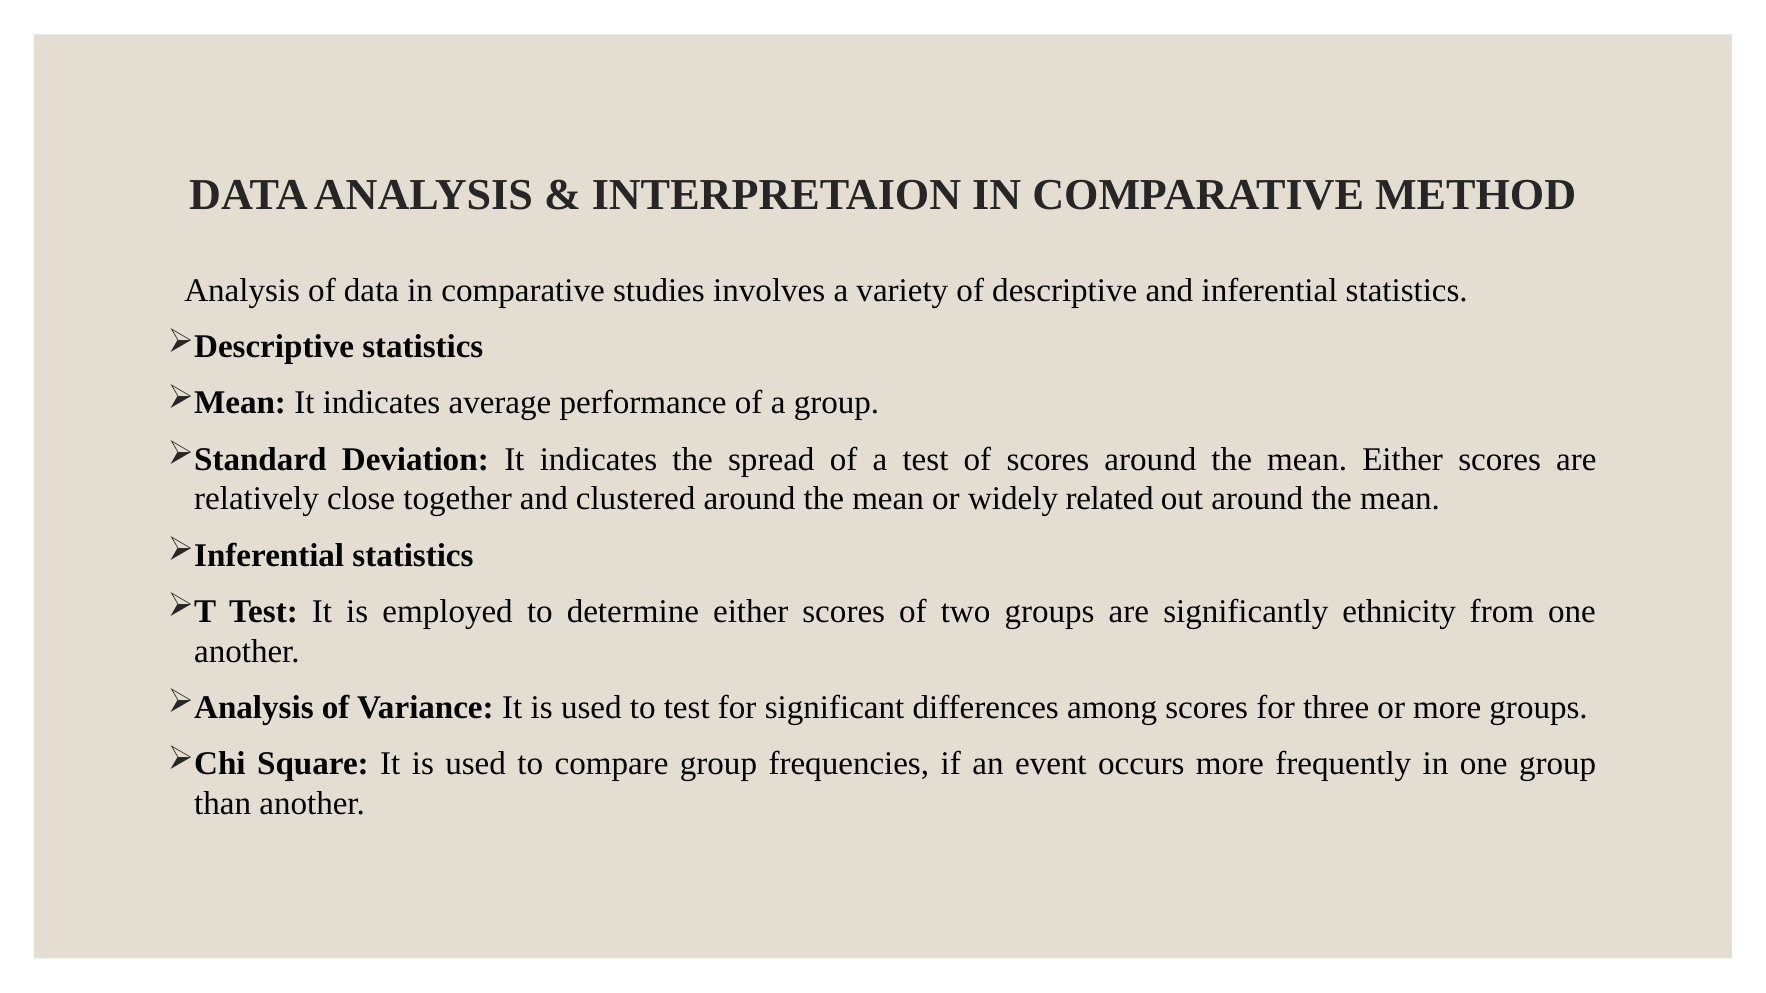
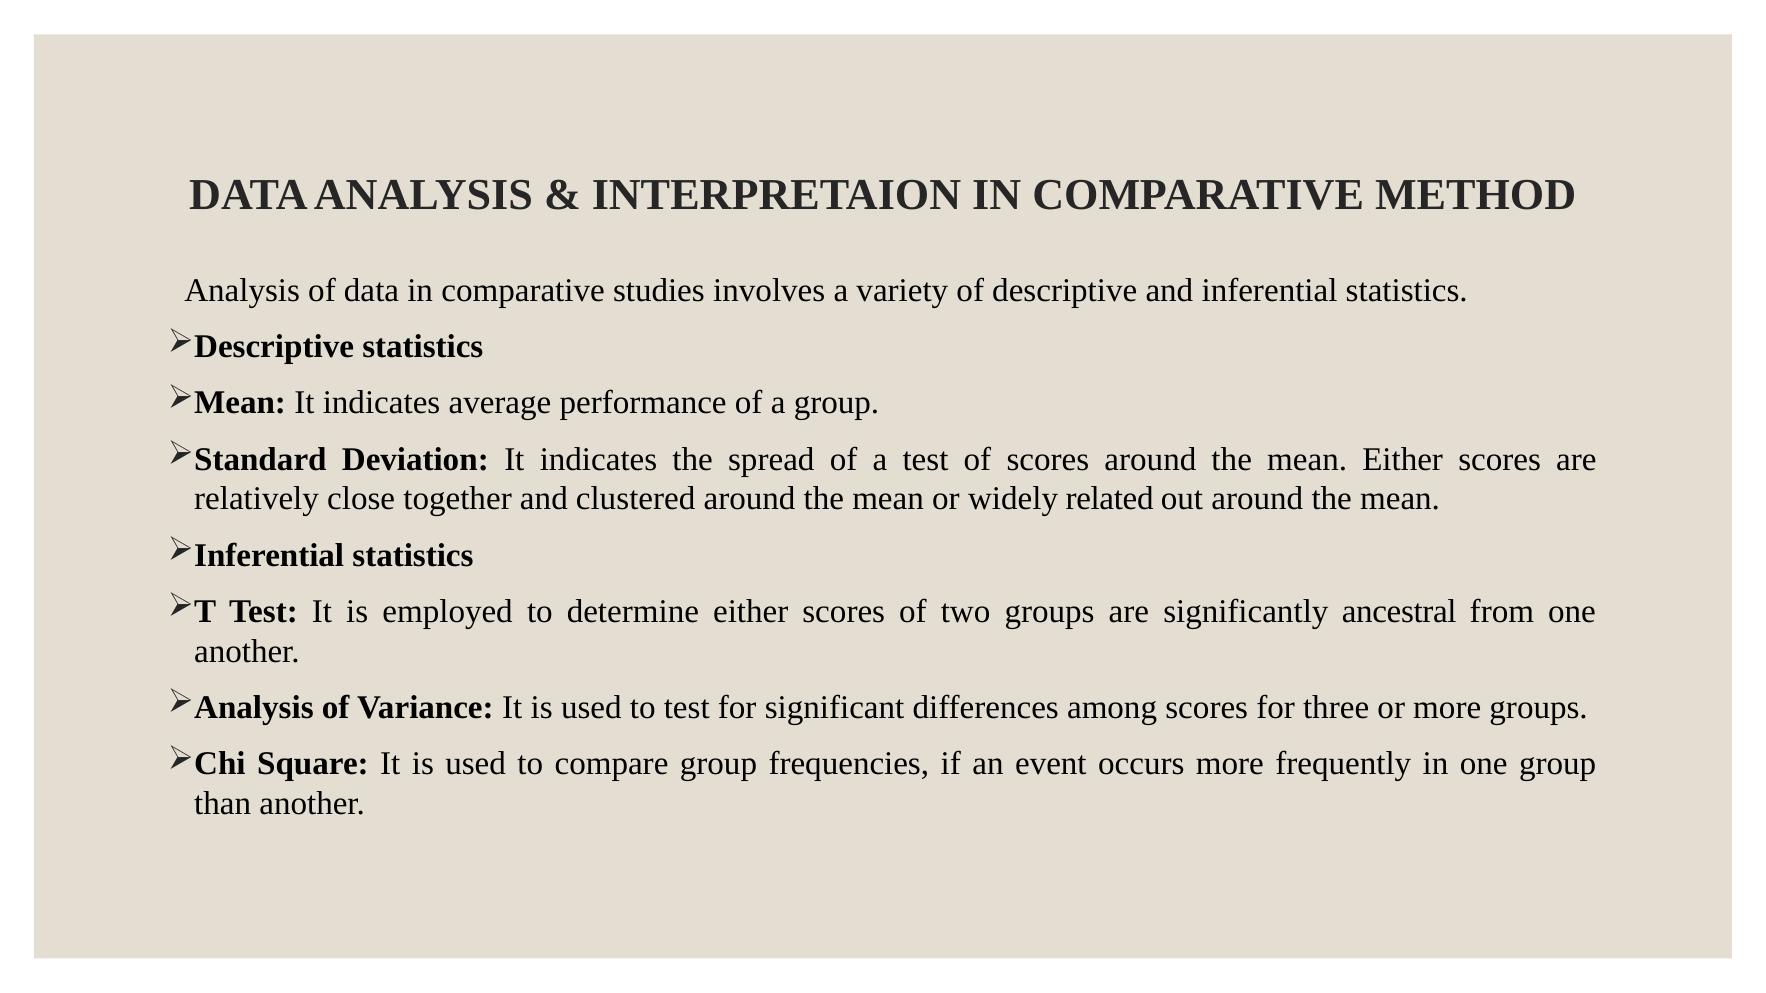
ethnicity: ethnicity -> ancestral (1399, 612)
